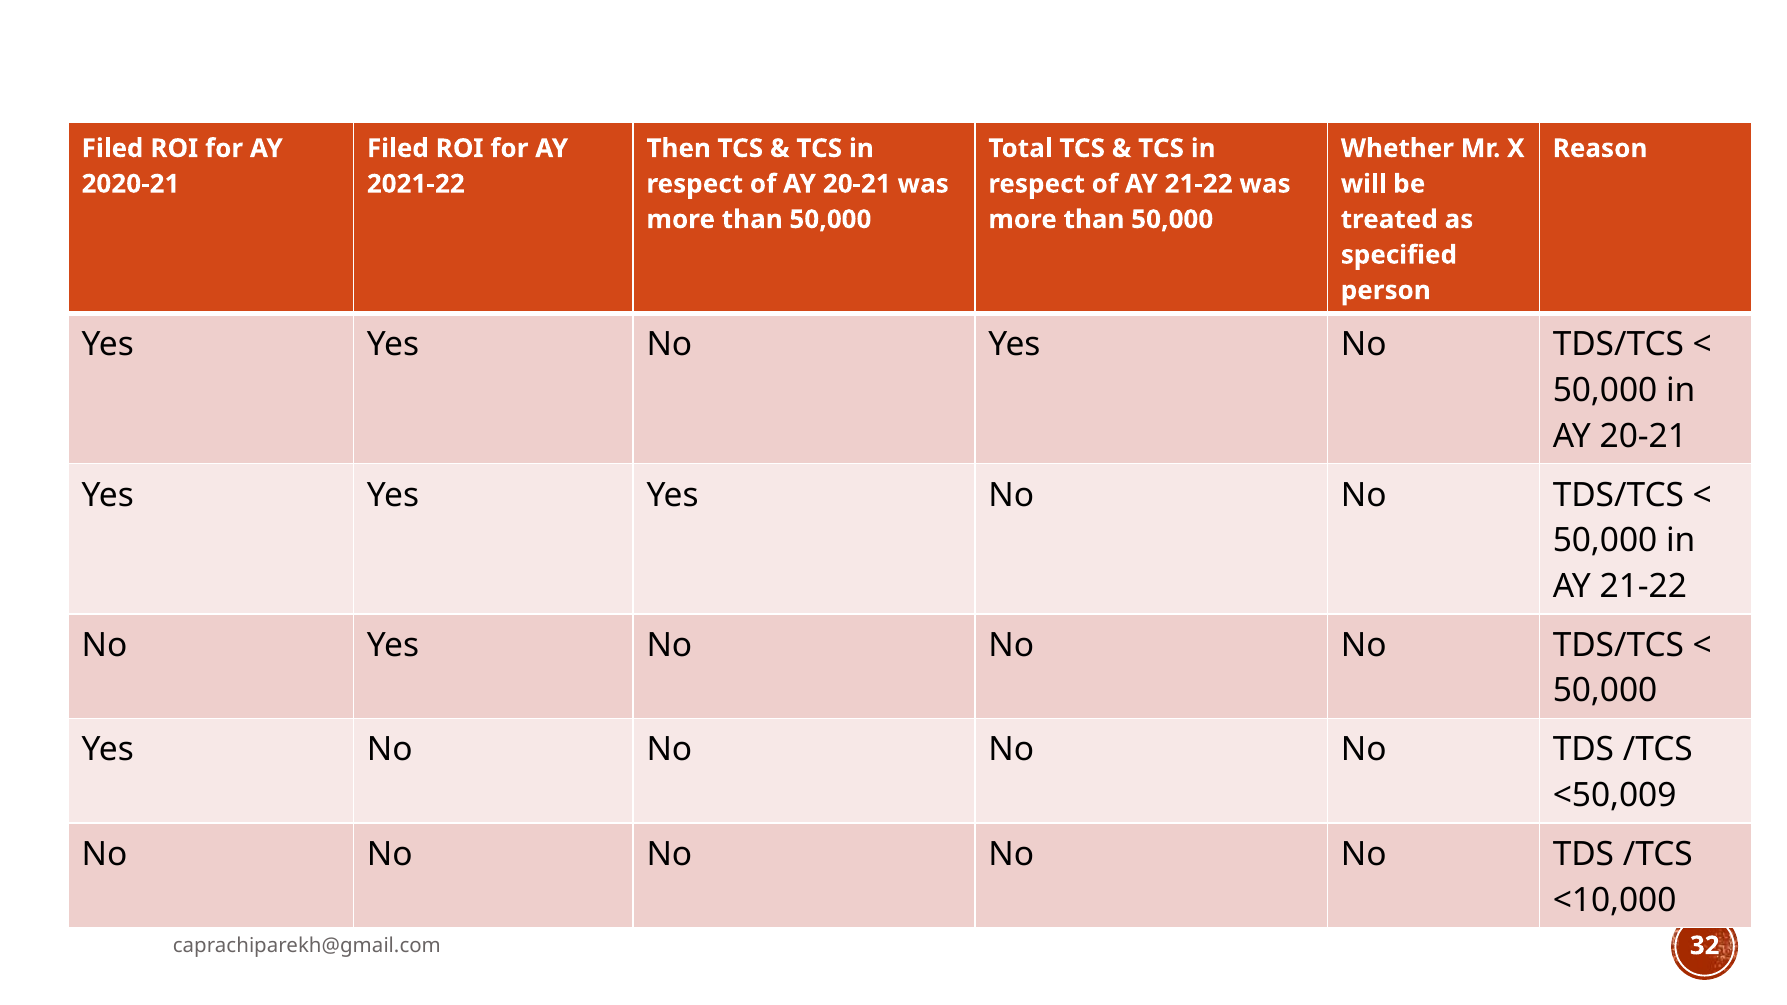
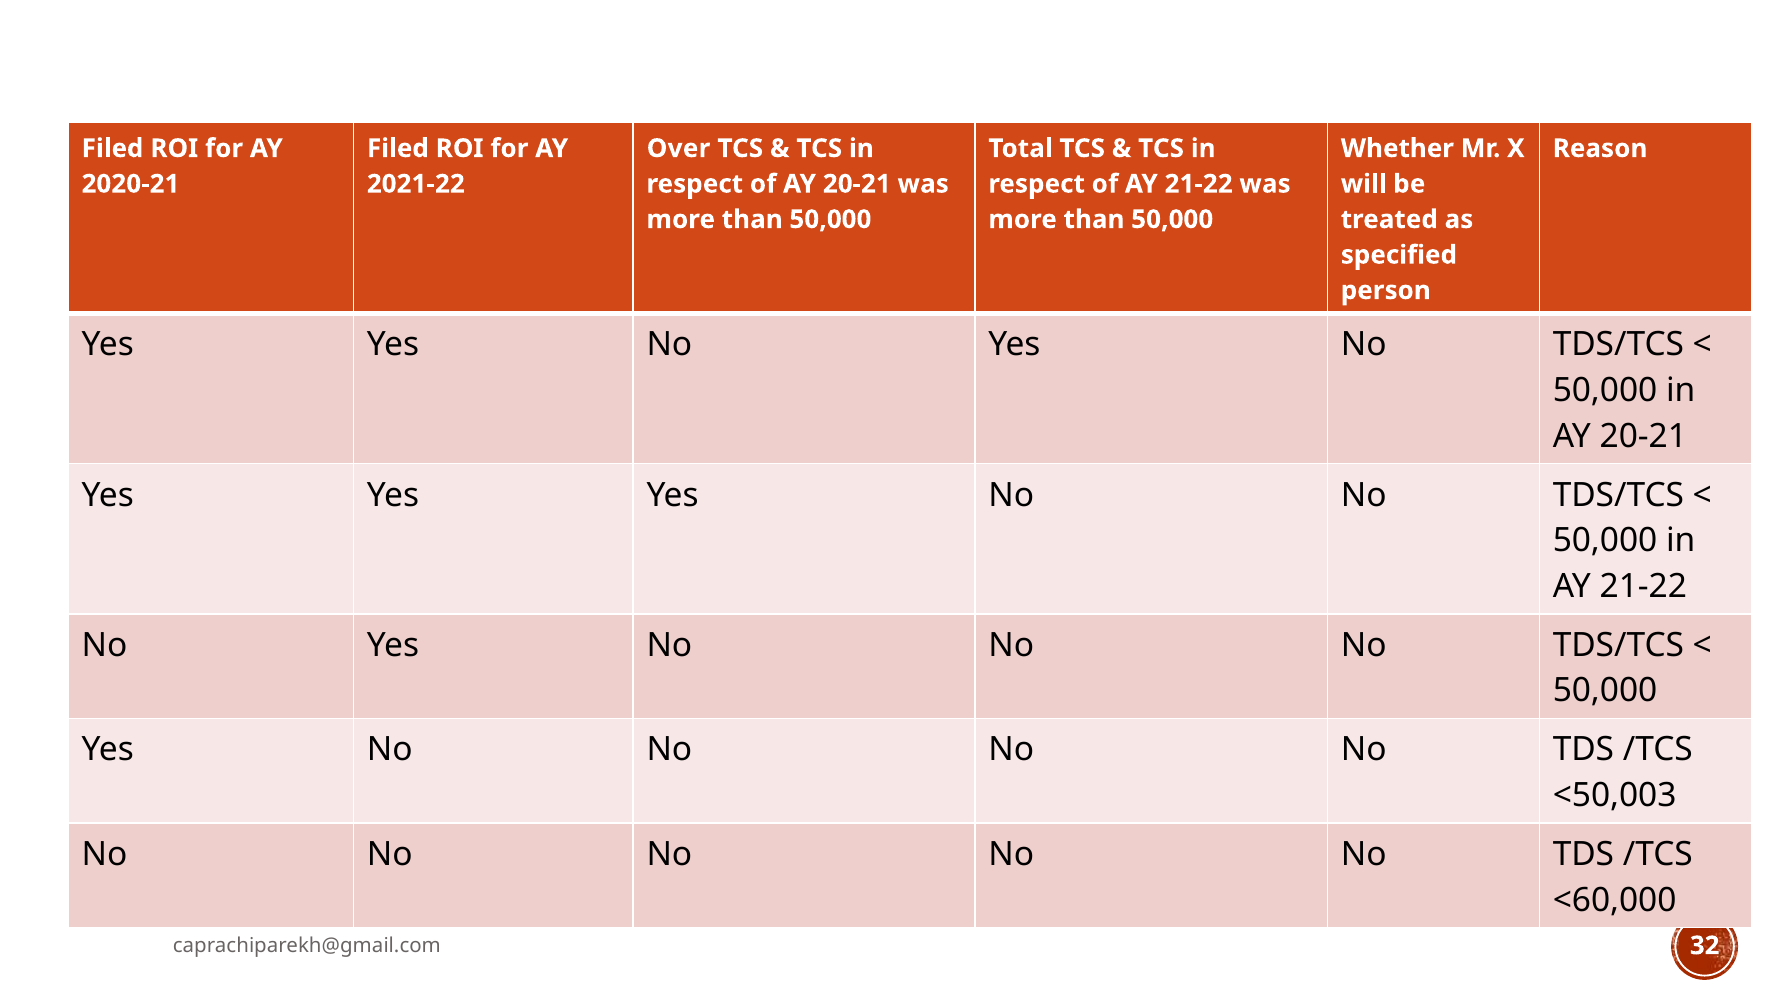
Then: Then -> Over (679, 148)
<50,009: <50,009 -> <50,003 (1615, 796)
<10,000: <10,000 -> <60,000 (1615, 900)
